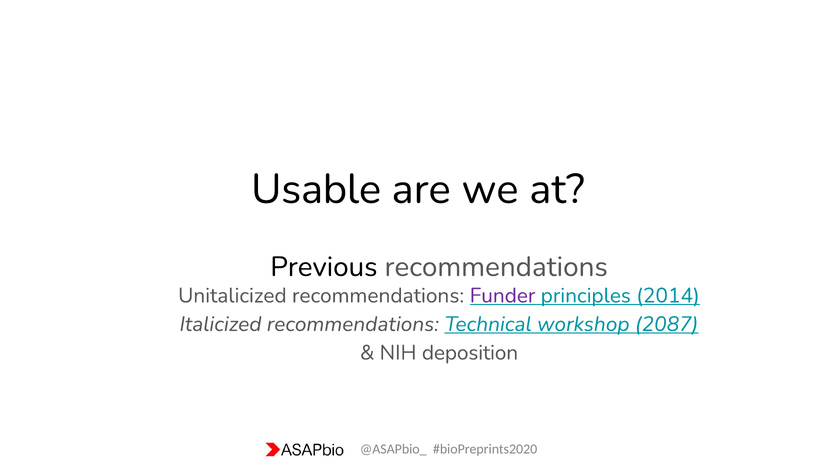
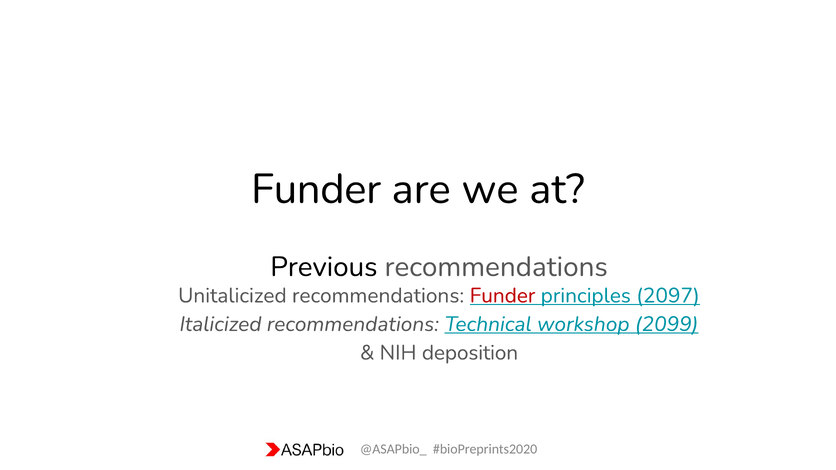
Usable: Usable -> Funder (316, 189)
Funder colour: purple -> red (503, 296)
2014: 2014 -> 2097 (668, 296)
2087: 2087 -> 2099 (667, 324)
